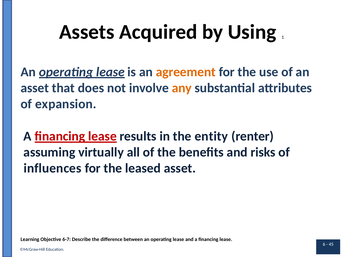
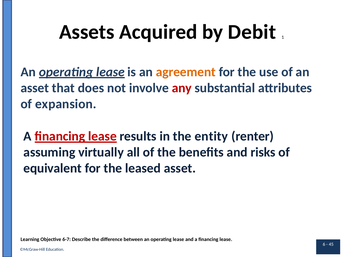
Using: Using -> Debit (252, 32)
any colour: orange -> red (182, 88)
influences: influences -> equivalent (53, 168)
